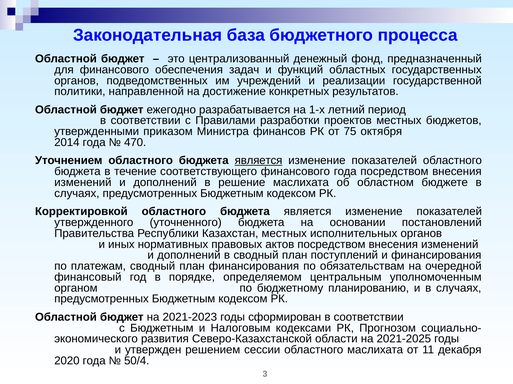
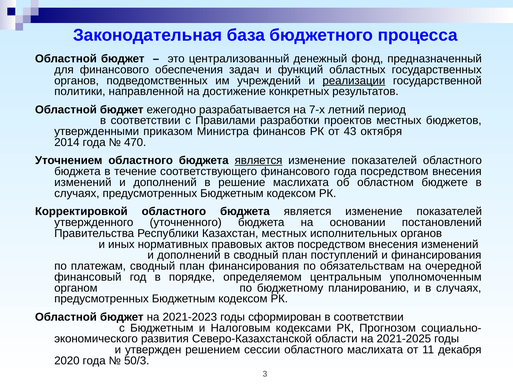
реализации underline: none -> present (354, 81)
1-х: 1-х -> 7-х (317, 110)
75: 75 -> 43 (350, 132)
50/4: 50/4 -> 50/3 (137, 361)
